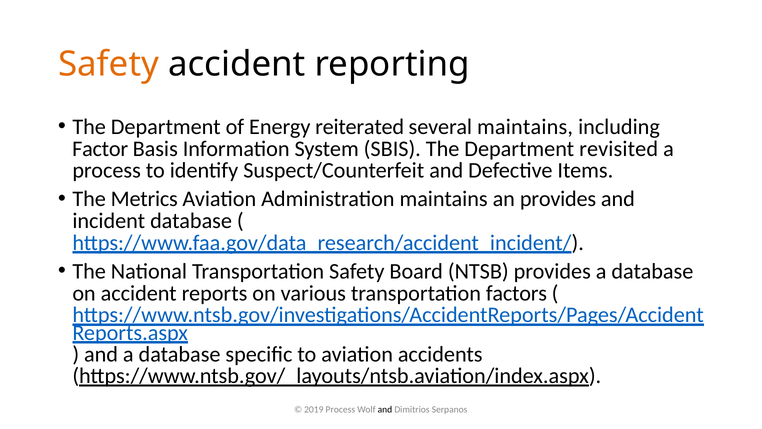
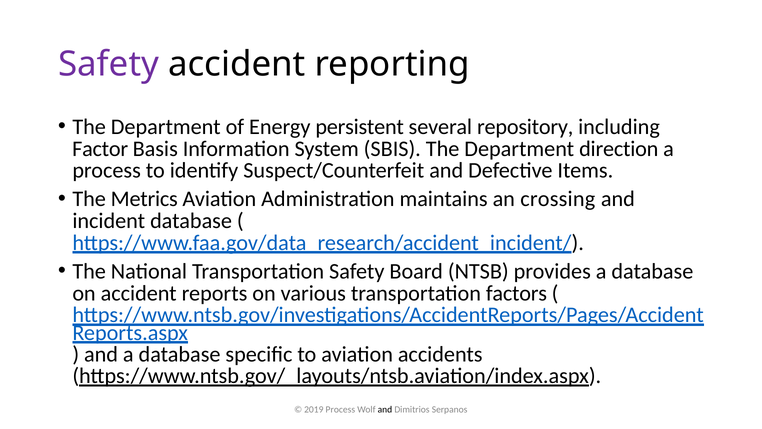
Safety colour: orange -> purple (109, 64)
reiterated: reiterated -> persistent (360, 127)
several maintains: maintains -> repository (525, 127)
revisited: revisited -> direction (619, 149)
an provides: provides -> crossing (558, 199)
